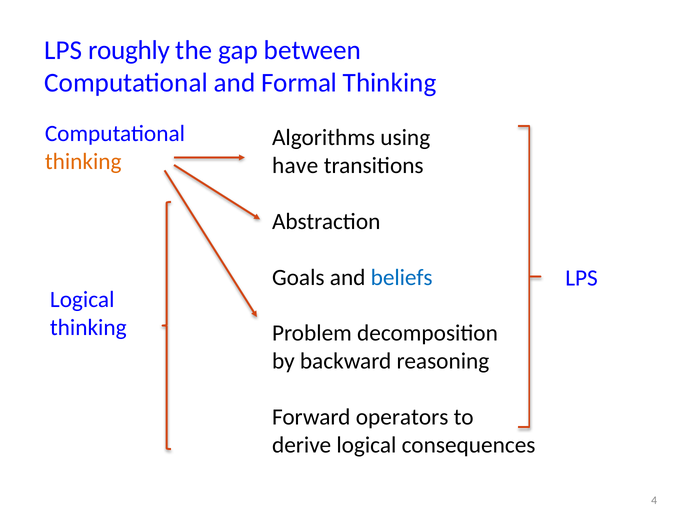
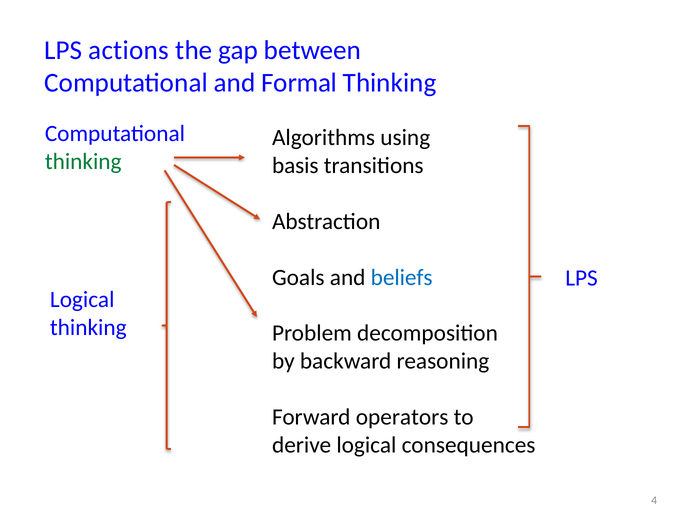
roughly: roughly -> actions (129, 50)
thinking colour: orange -> green (83, 162)
have: have -> basis (295, 166)
